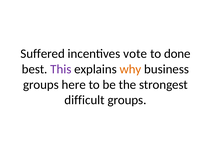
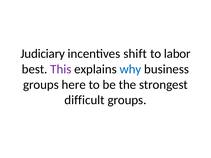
Suffered: Suffered -> Judiciary (43, 54)
vote: vote -> shift (135, 54)
done: done -> labor (177, 54)
why colour: orange -> blue (130, 69)
